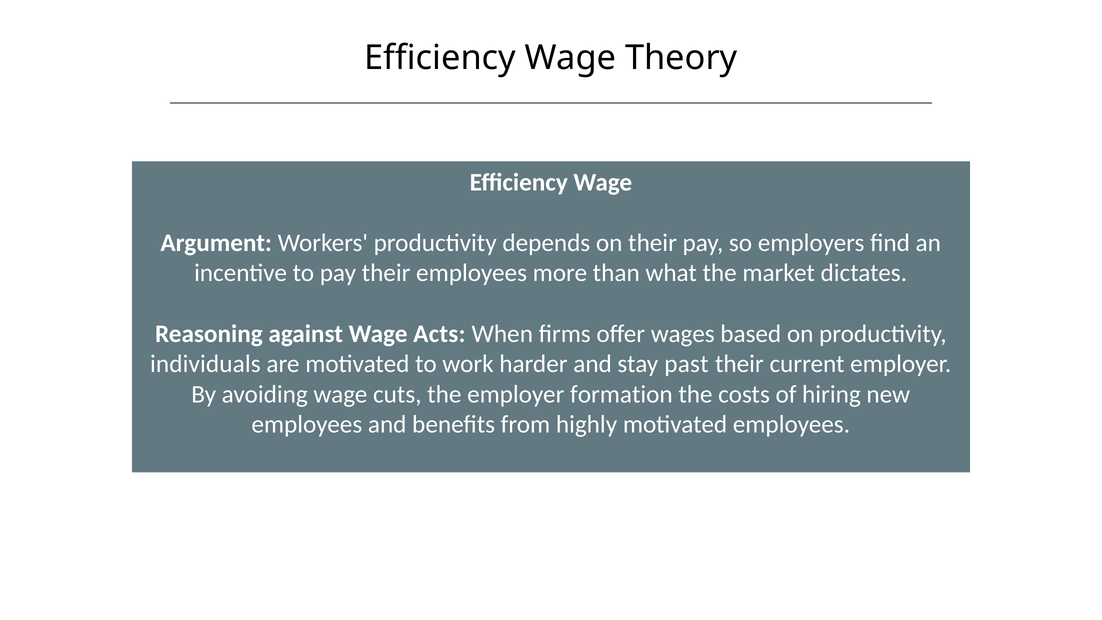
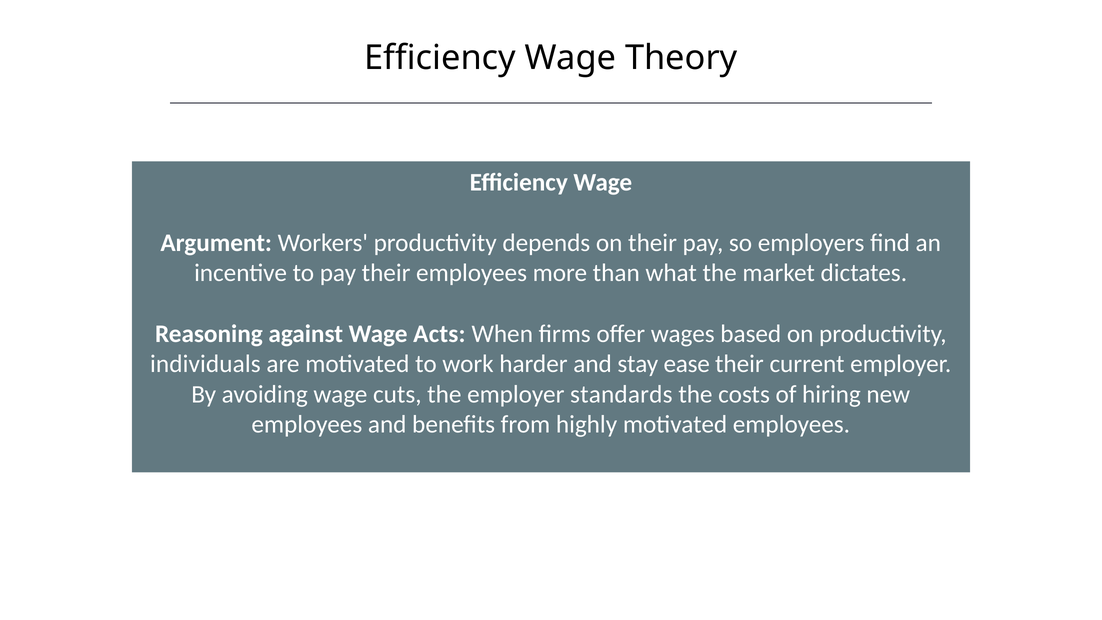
past: past -> ease (687, 364)
formation: formation -> standards (621, 394)
